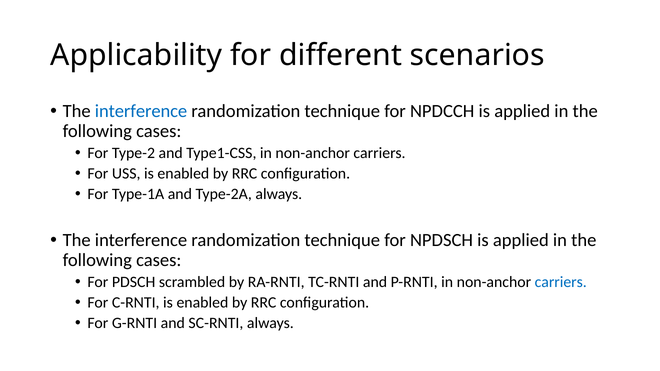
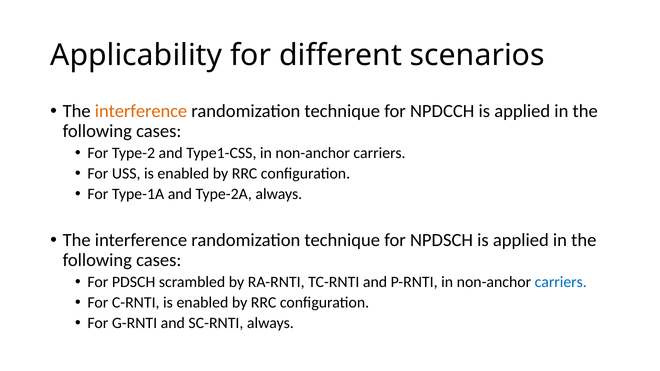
interference colour: blue -> orange (141, 111)
